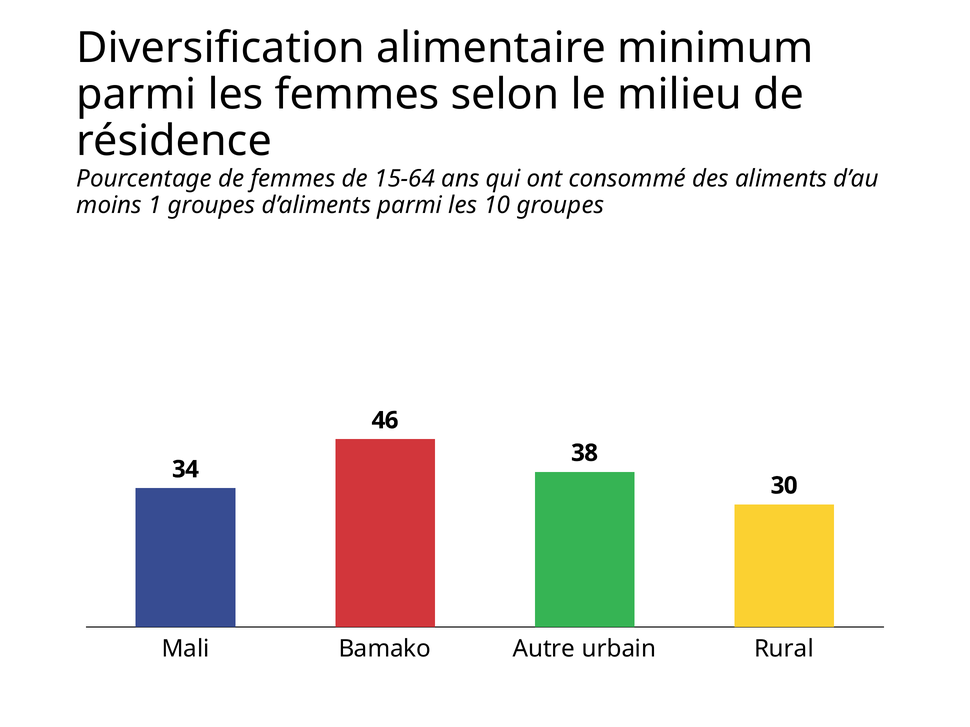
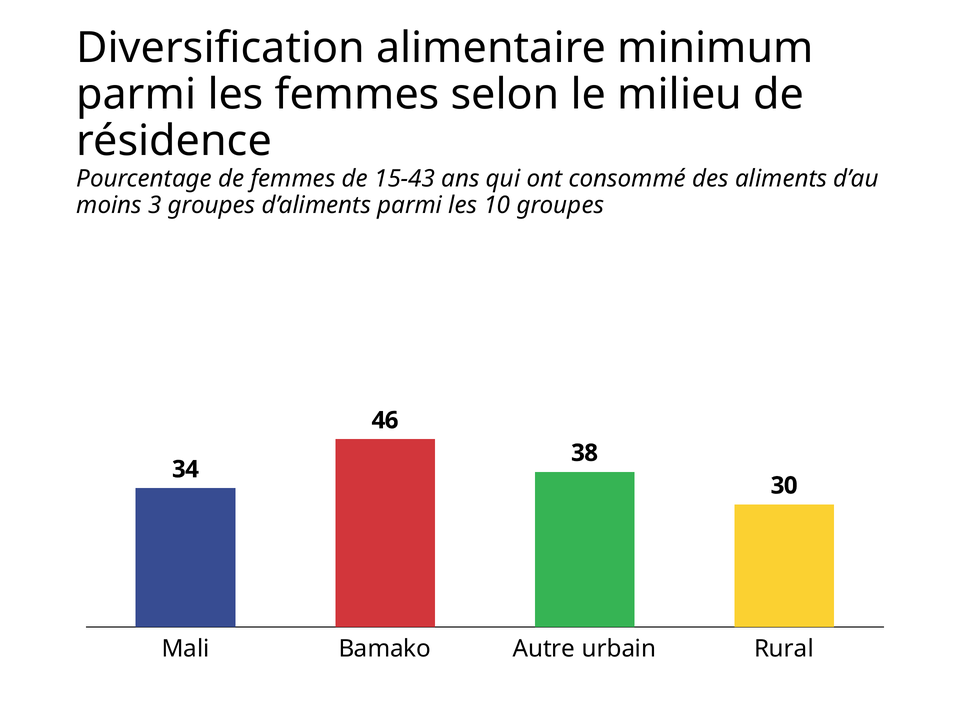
15-64: 15-64 -> 15-43 (405, 179)
1: 1 -> 3 (155, 205)
